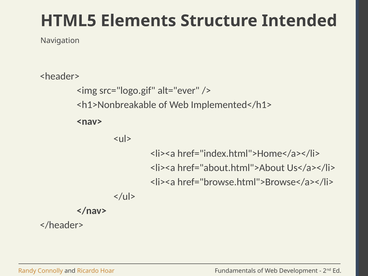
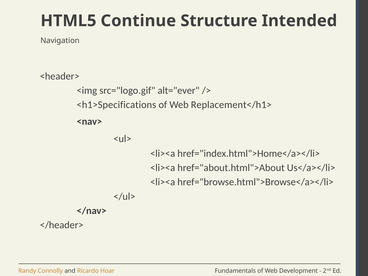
Elements: Elements -> Continue (138, 21)
<h1>Nonbreakable: <h1>Nonbreakable -> <h1>Specifications (116, 105)
Implemented</h1>: Implemented</h1> -> Replacement</h1> (231, 105)
